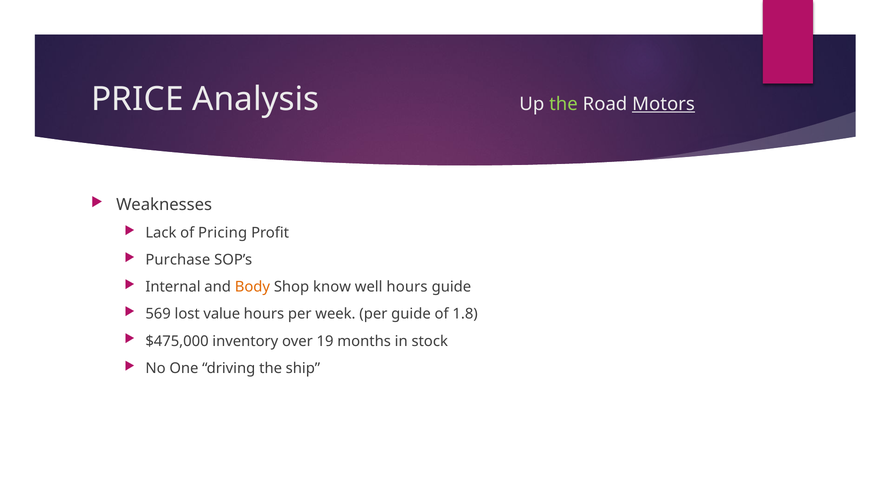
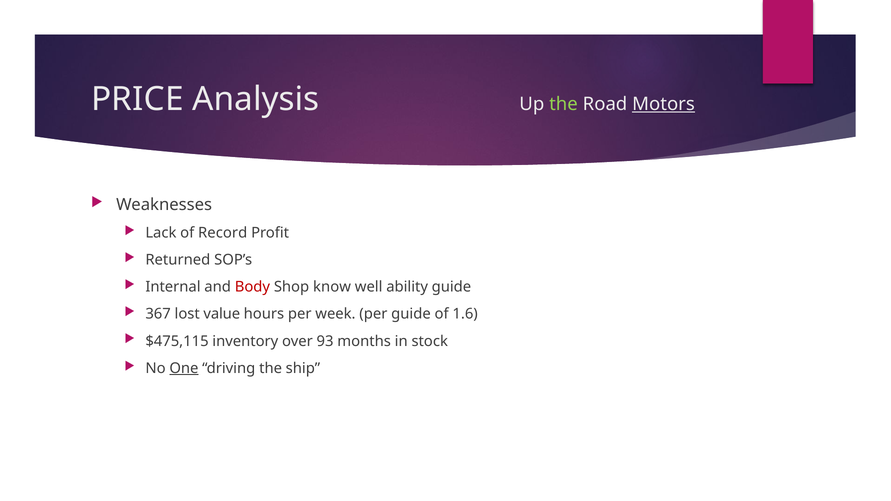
Pricing: Pricing -> Record (223, 233)
Purchase: Purchase -> Returned (178, 260)
Body colour: orange -> red (252, 287)
well hours: hours -> ability (407, 287)
569: 569 -> 367 (158, 314)
1.8: 1.8 -> 1.6 (465, 314)
$475,000: $475,000 -> $475,115 (177, 341)
19: 19 -> 93 (325, 341)
One underline: none -> present (184, 368)
